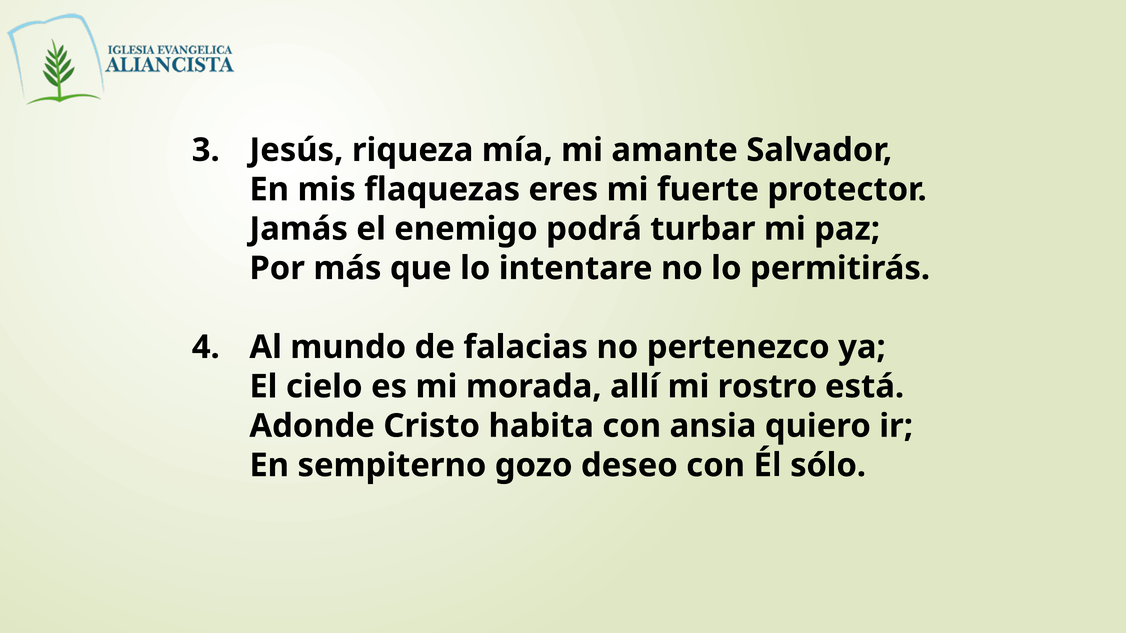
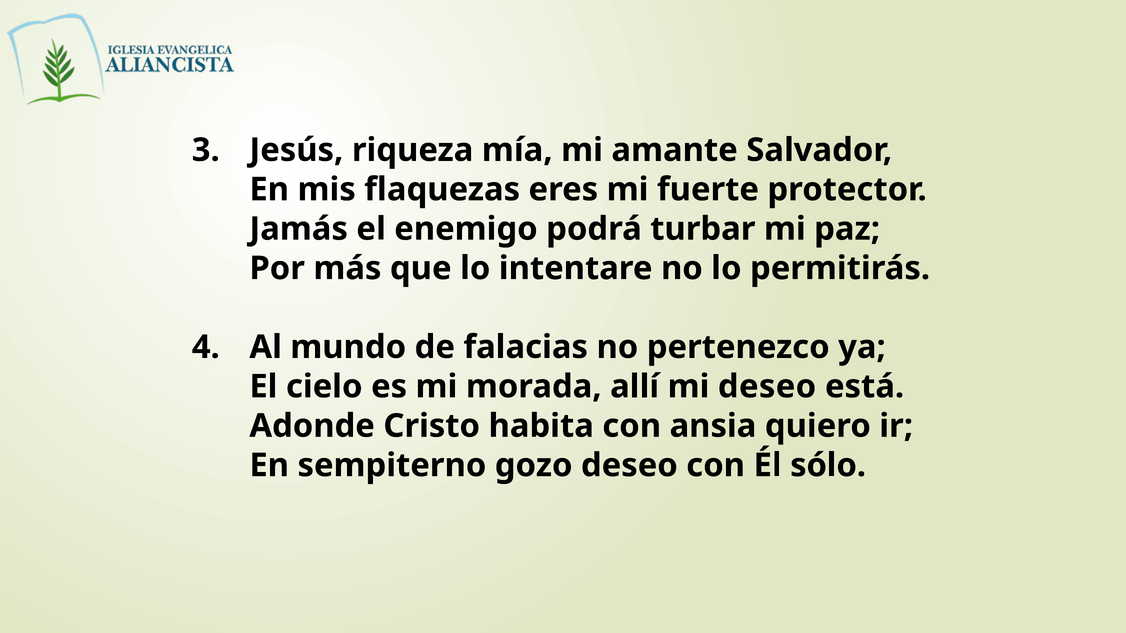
mi rostro: rostro -> deseo (767, 387)
